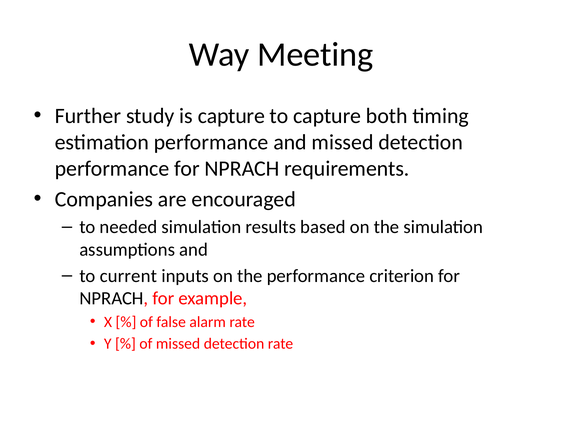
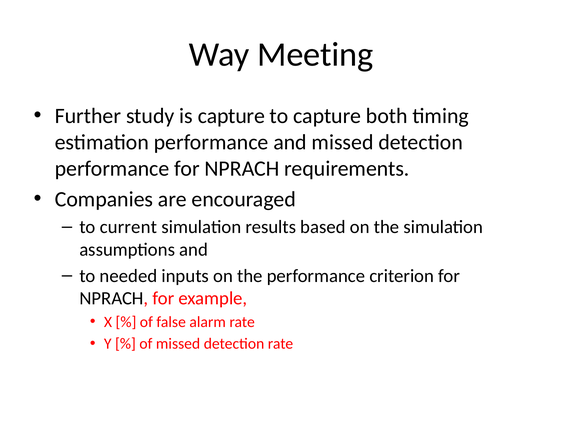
needed: needed -> current (128, 227)
current: current -> needed (128, 276)
